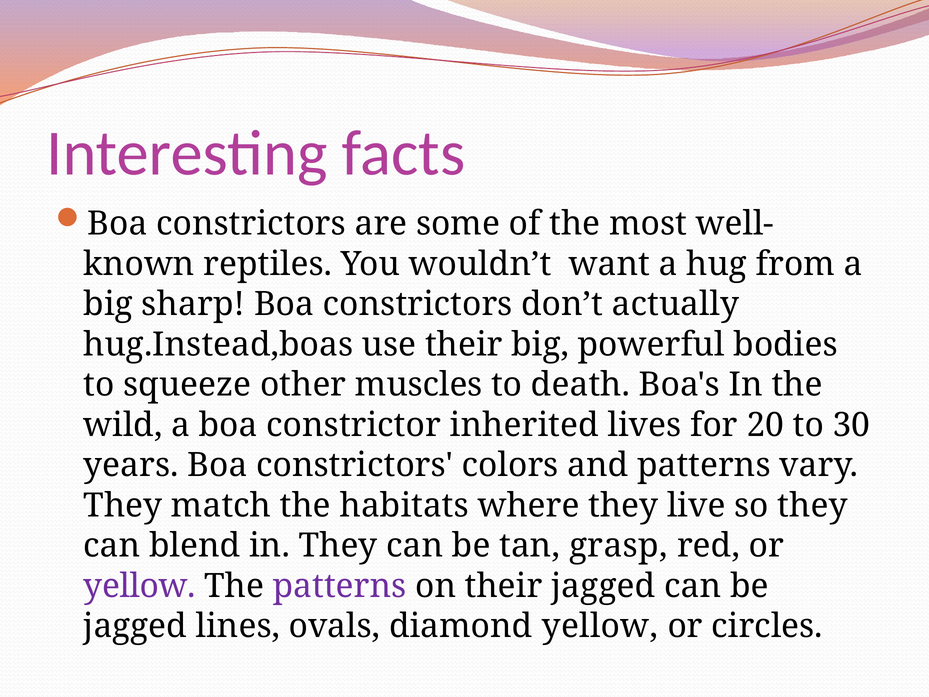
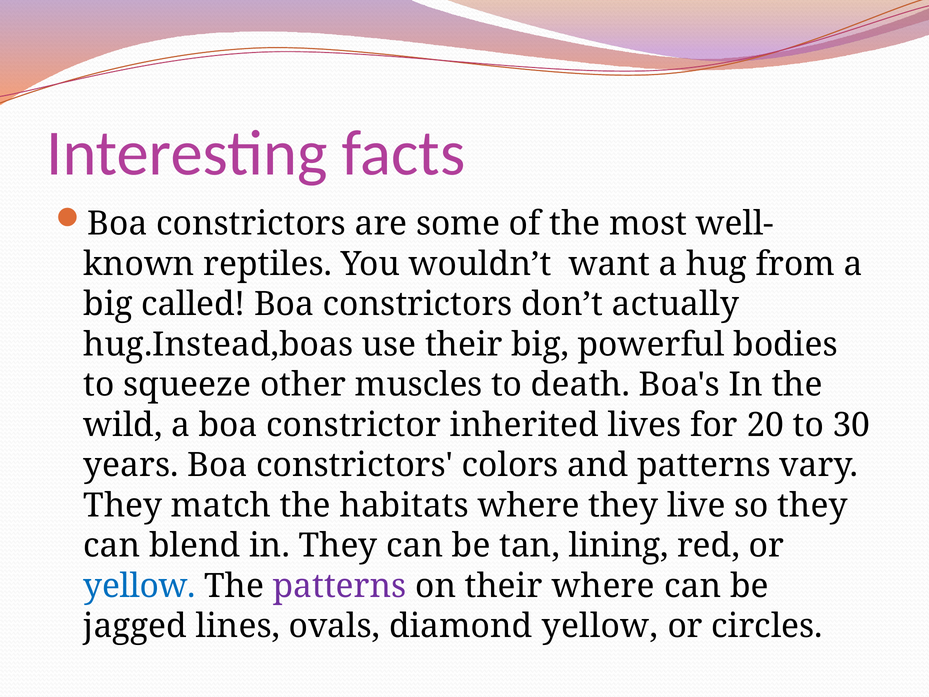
sharp: sharp -> called (194, 304)
grasp: grasp -> lining (619, 546)
yellow colour: purple -> blue (140, 586)
their jagged: jagged -> where (603, 586)
